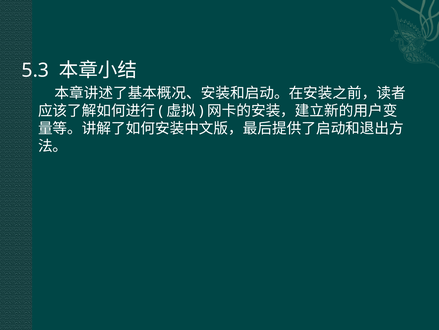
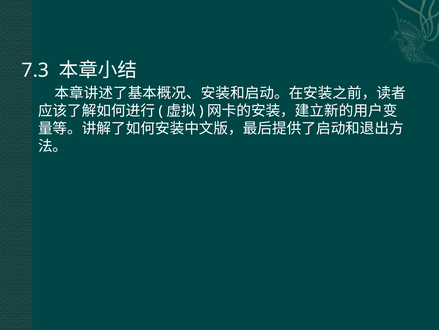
5.3: 5.3 -> 7.3 (35, 70)
